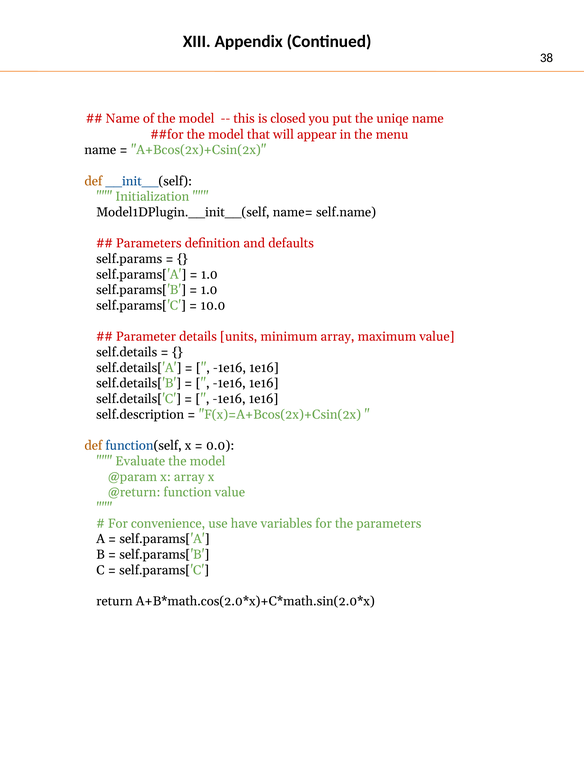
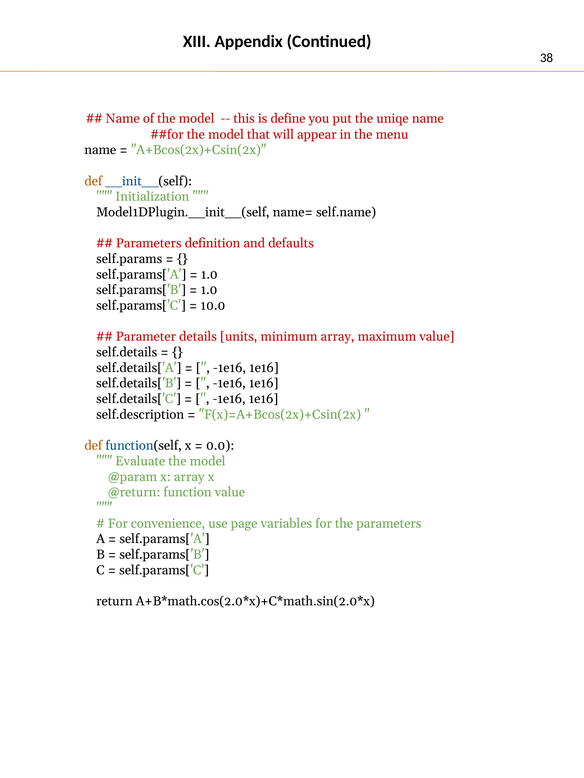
closed: closed -> define (288, 119)
have: have -> page (244, 524)
